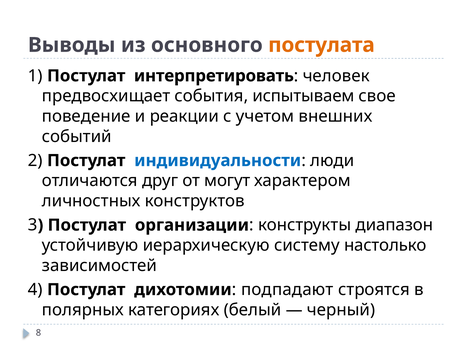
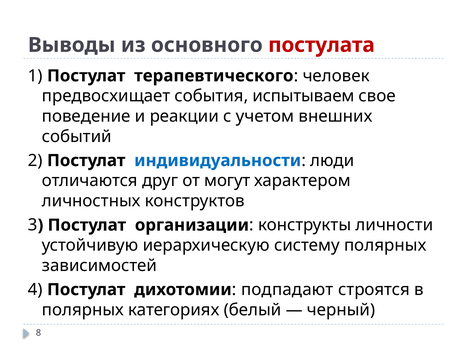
постулата colour: orange -> red (321, 45)
интерпретировать: интерпретировать -> терапевтического (214, 76)
диапазон: диапазон -> личности (394, 225)
систему настолько: настолько -> полярных (385, 245)
